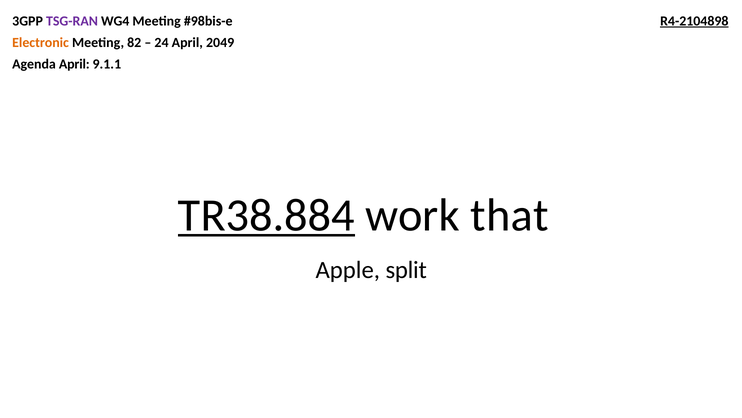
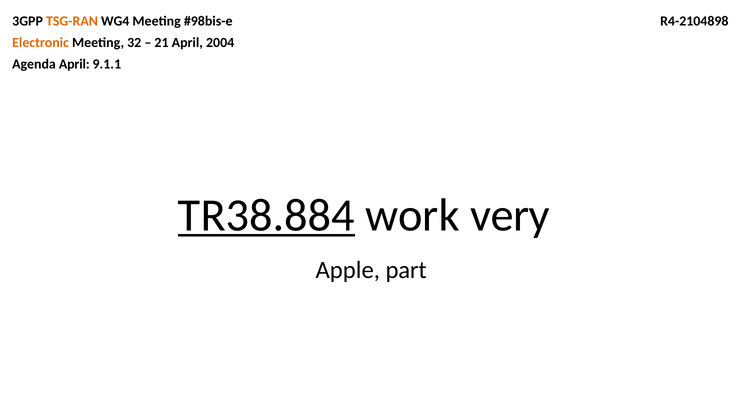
TSG-RAN colour: purple -> orange (72, 21)
R4-2104898 underline: present -> none (694, 21)
82: 82 -> 32 (134, 42)
24: 24 -> 21 (162, 42)
2049: 2049 -> 2004 (220, 42)
that: that -> very (510, 215)
split: split -> part (406, 269)
